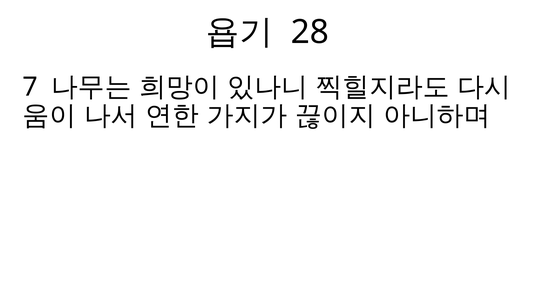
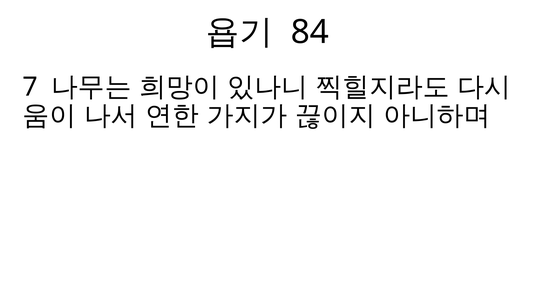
28: 28 -> 84 (310, 32)
